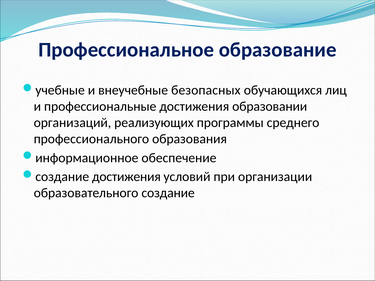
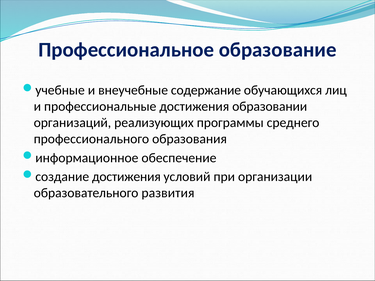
безопасных: безопасных -> содержание (206, 90)
образовательного создание: создание -> развития (168, 193)
